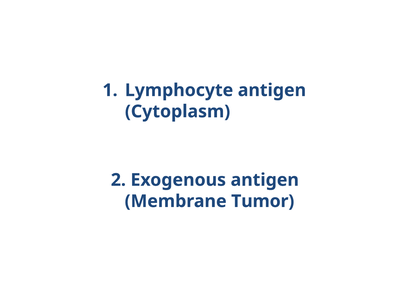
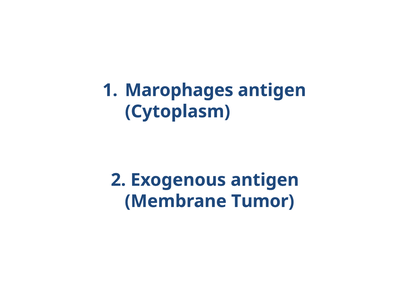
Lymphocyte: Lymphocyte -> Marophages (179, 90)
